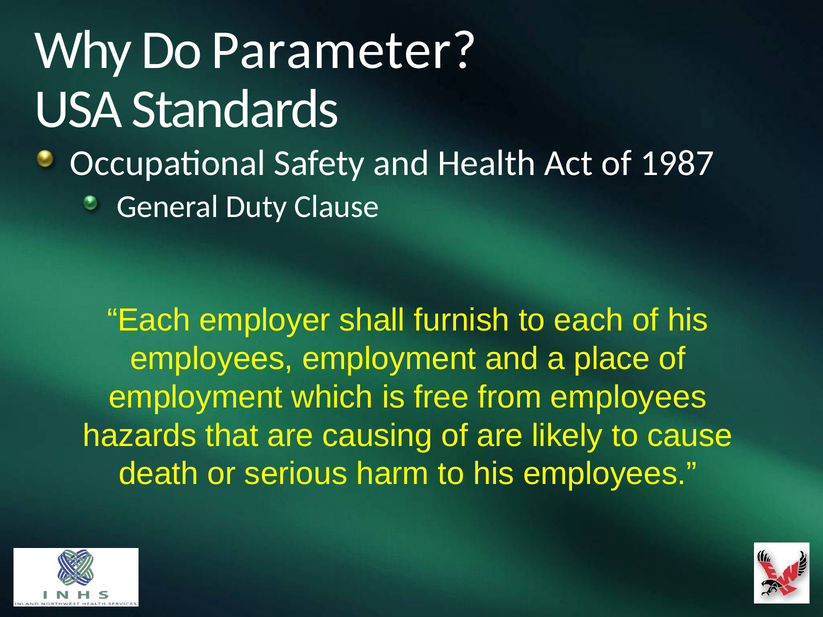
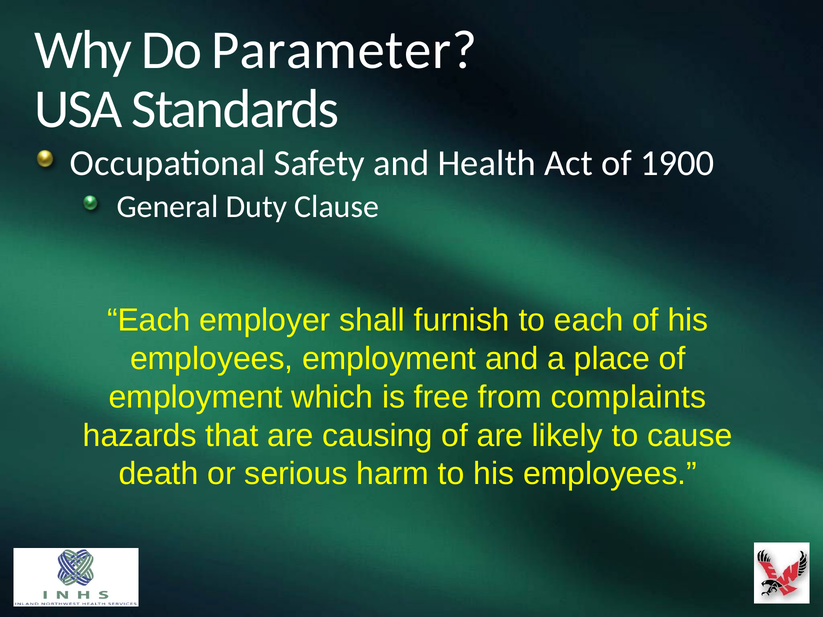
1987: 1987 -> 1900 (677, 163)
from employees: employees -> complaints (628, 397)
